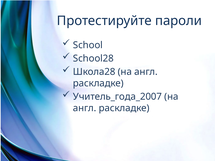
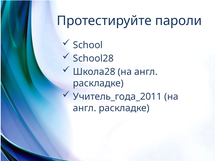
Учитель_года_2007: Учитель_года_2007 -> Учитель_года_2011 (117, 97)
